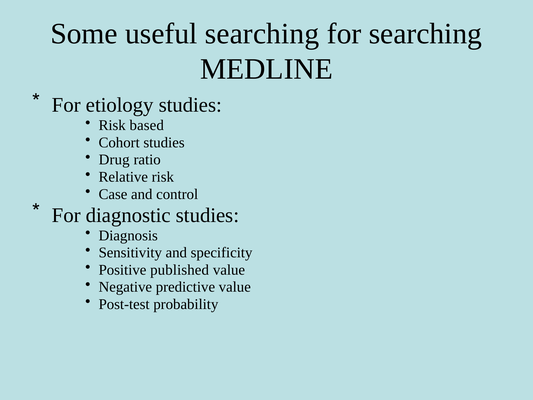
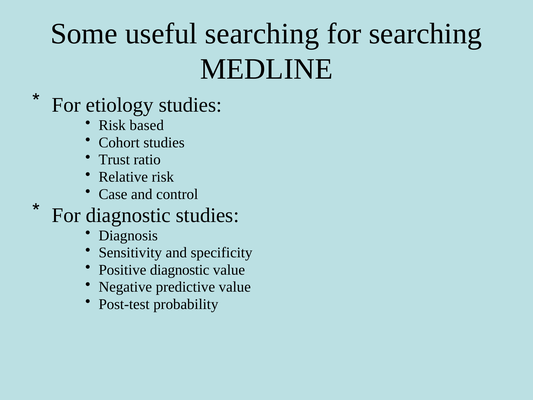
Drug: Drug -> Trust (114, 160)
Positive published: published -> diagnostic (180, 270)
